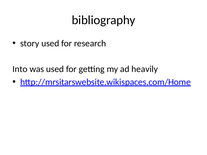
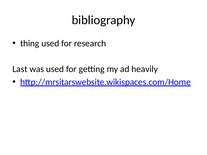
story: story -> thing (30, 43)
Into: Into -> Last (20, 69)
